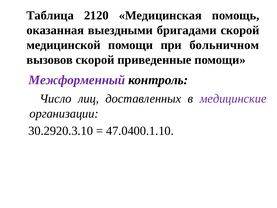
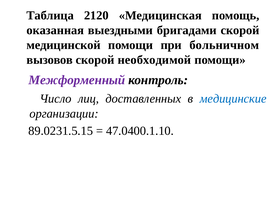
приведенные: приведенные -> необходимой (154, 60)
медицинские colour: purple -> blue (233, 99)
30.2920.3.10: 30.2920.3.10 -> 89.0231.5.15 (61, 131)
